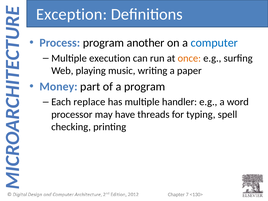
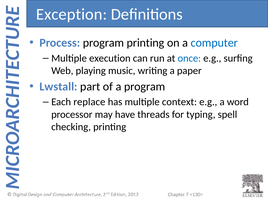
program another: another -> printing (146, 43)
once colour: orange -> blue (189, 58)
Money: Money -> Lwstall (58, 87)
handler: handler -> context (179, 102)
